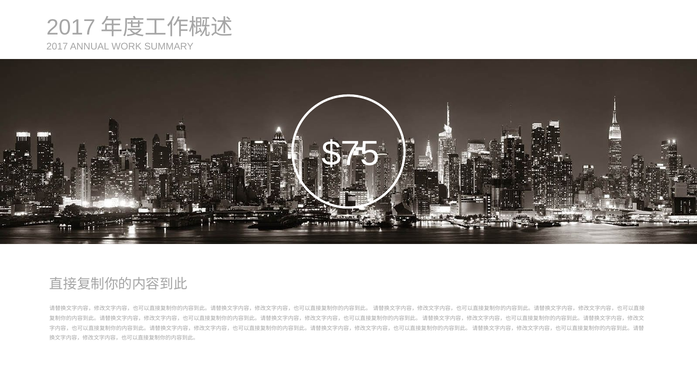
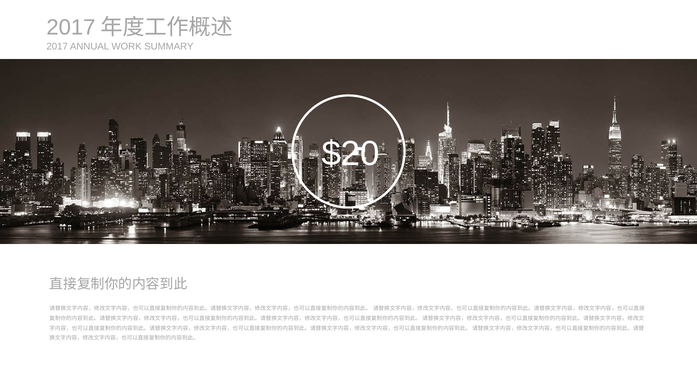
$75: $75 -> $20 (351, 154)
